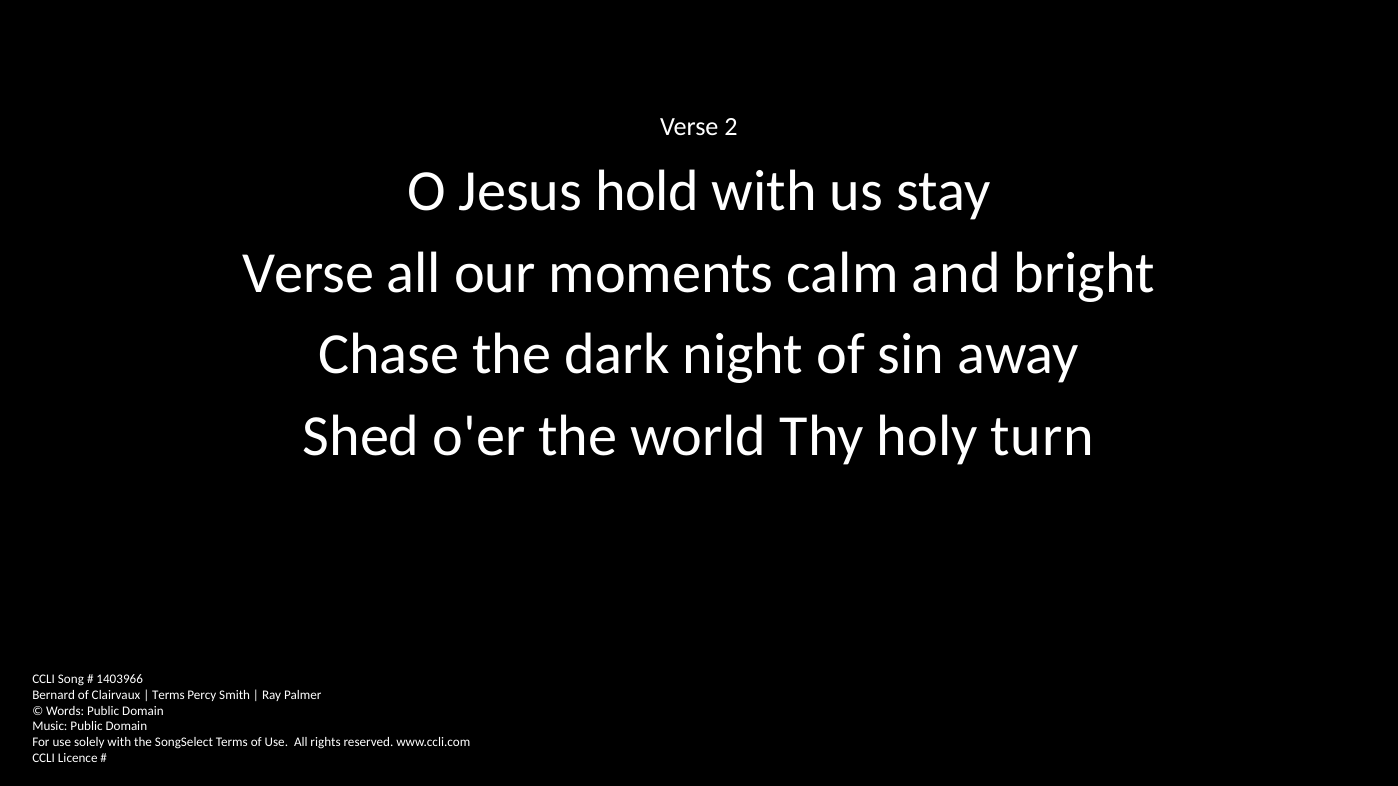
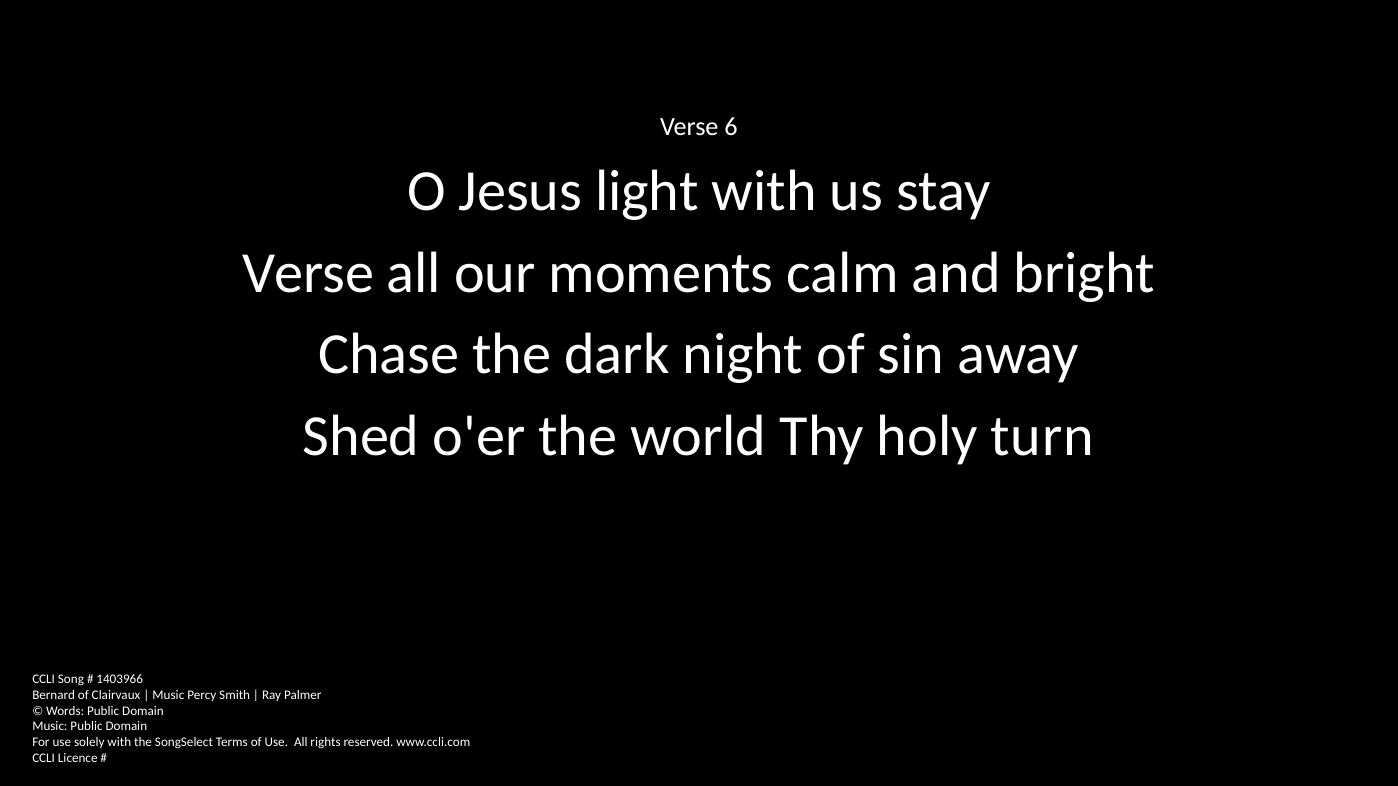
2: 2 -> 6 (731, 127)
hold: hold -> light (647, 191)
Terms: Terms -> Music (168, 695)
